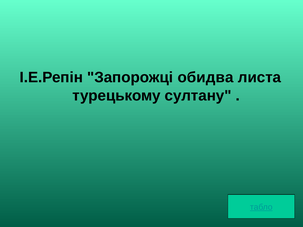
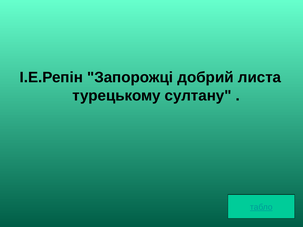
обидва: обидва -> добрий (206, 78)
